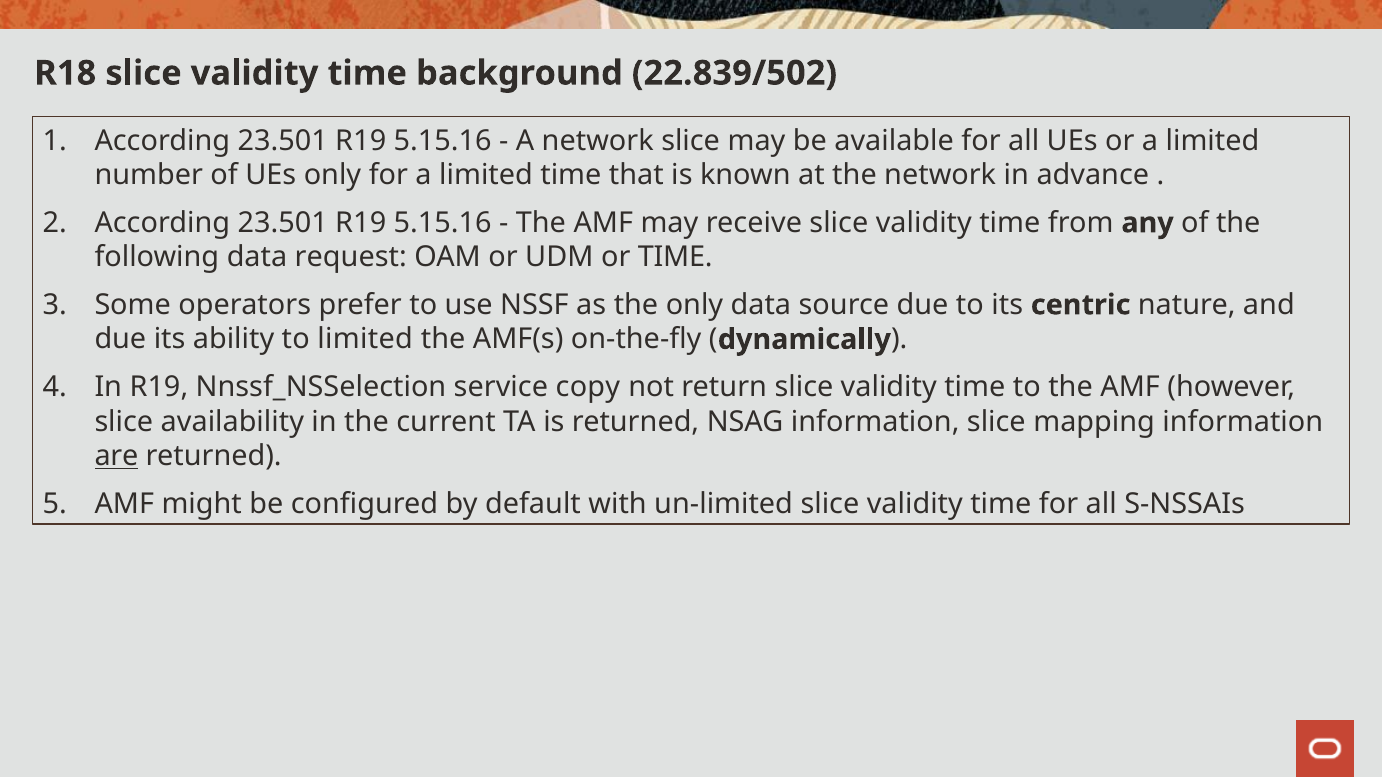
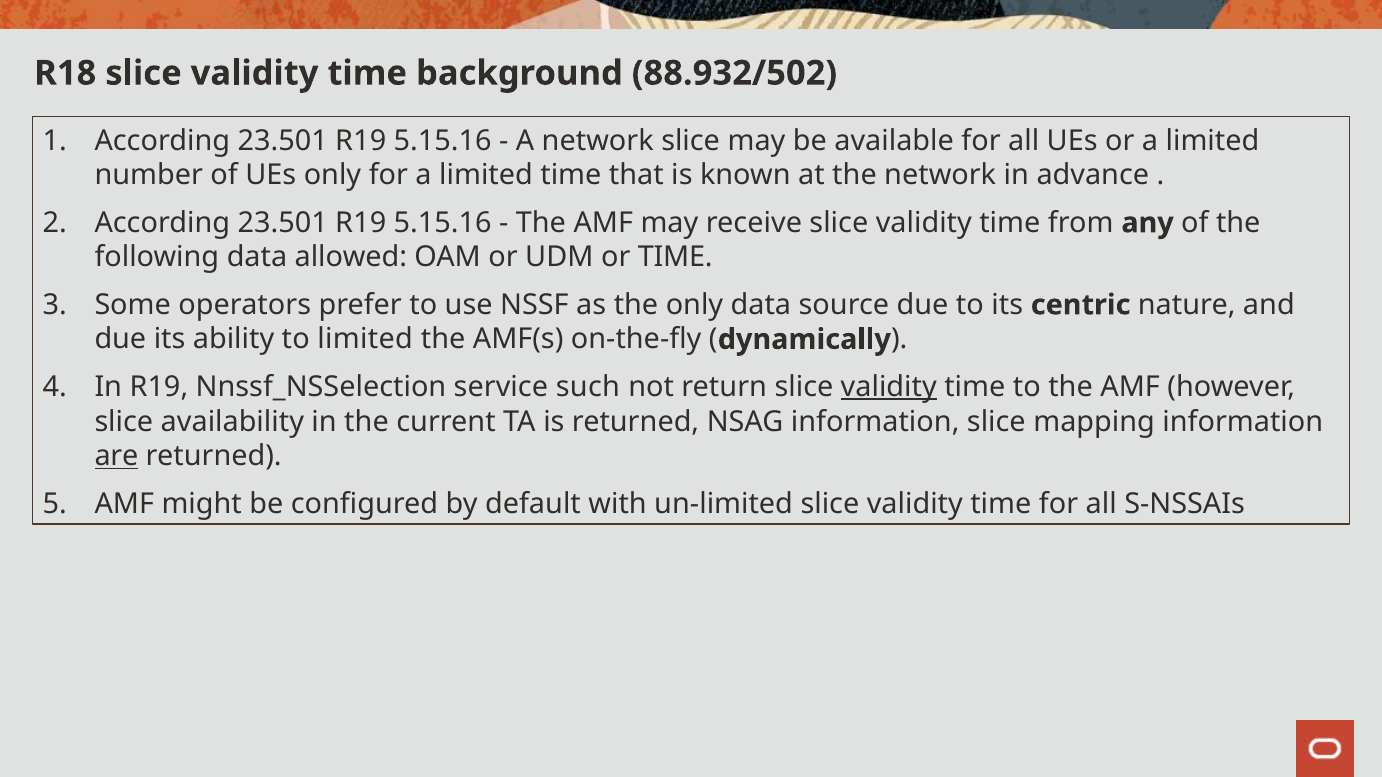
22.839/502: 22.839/502 -> 88.932/502 (734, 73)
request: request -> allowed (351, 257)
copy: copy -> such (588, 387)
validity underline: none -> present (889, 387)
